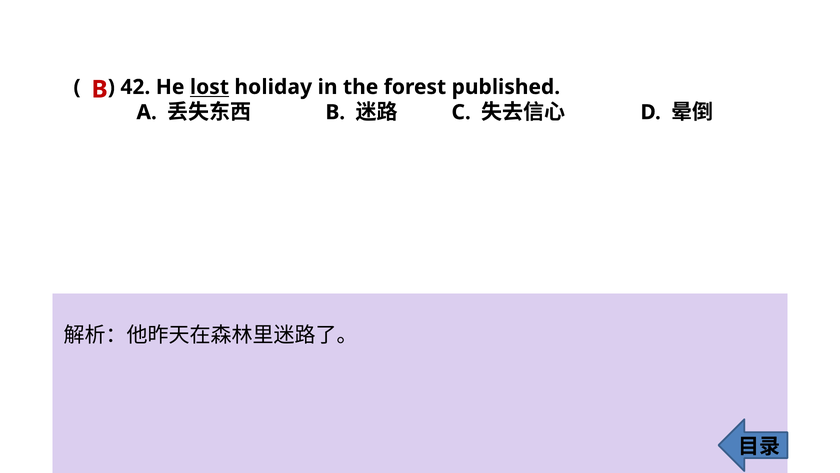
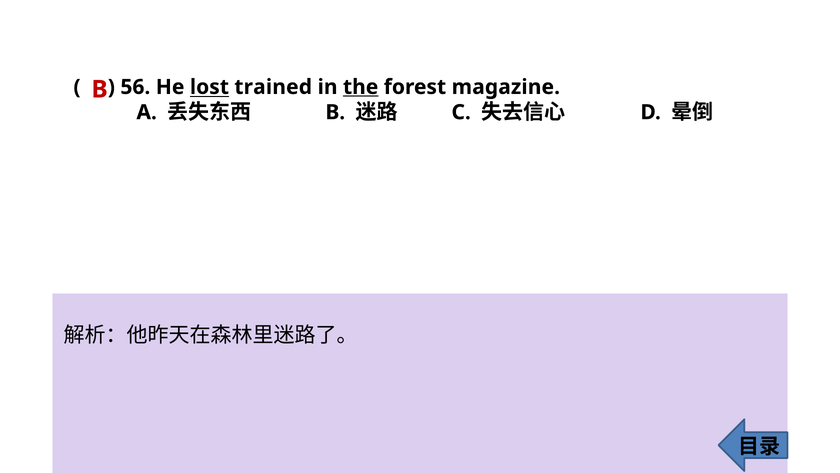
42: 42 -> 56 (135, 87)
holiday: holiday -> trained (273, 87)
the underline: none -> present (361, 87)
published: published -> magazine (506, 87)
